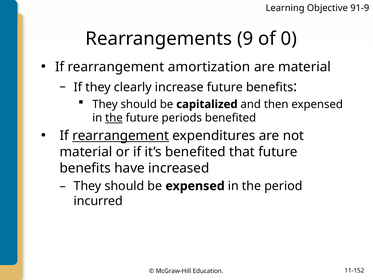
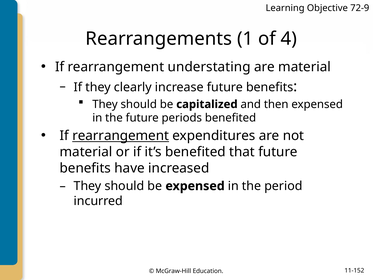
91-9: 91-9 -> 72-9 (360, 8)
9: 9 -> 1 (245, 39)
0: 0 -> 4 (289, 39)
amortization: amortization -> understating (209, 67)
the underline: present -> none (114, 118)
